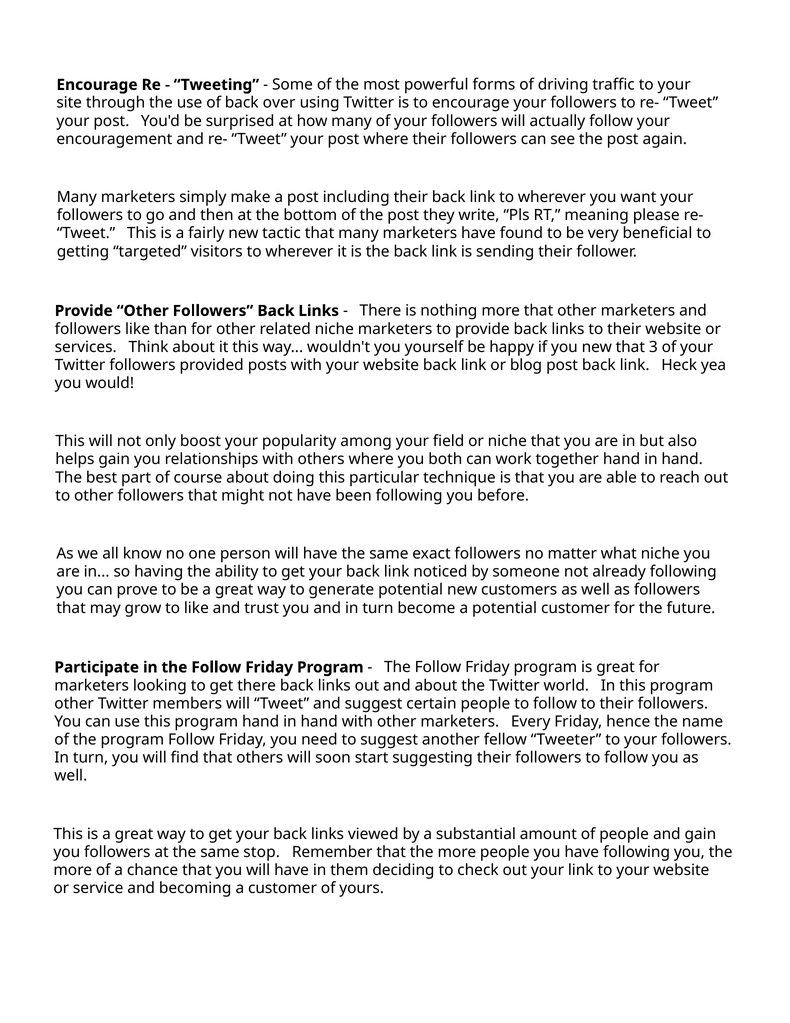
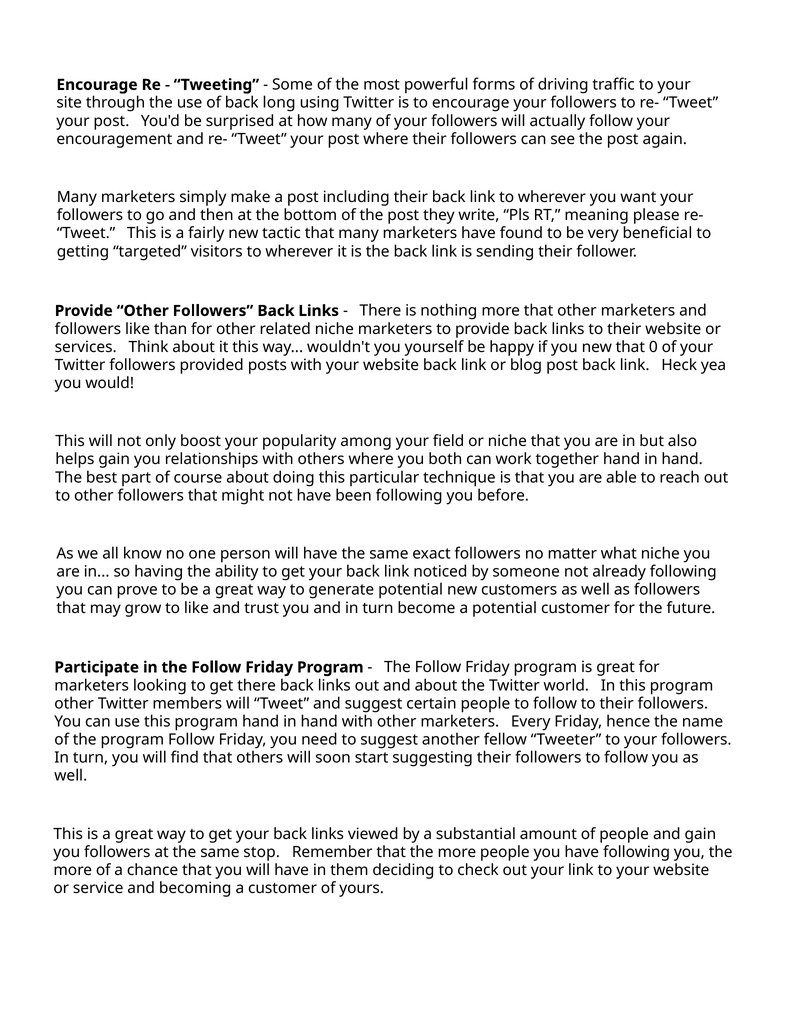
over: over -> long (279, 103)
3: 3 -> 0 (653, 347)
